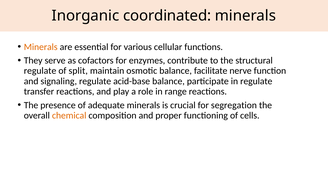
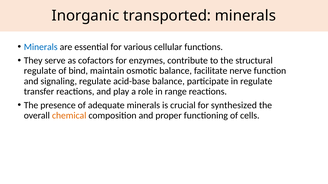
coordinated: coordinated -> transported (167, 16)
Minerals colour: orange -> blue (41, 47)
split: split -> bind (78, 71)
segregation: segregation -> synthesized (234, 105)
